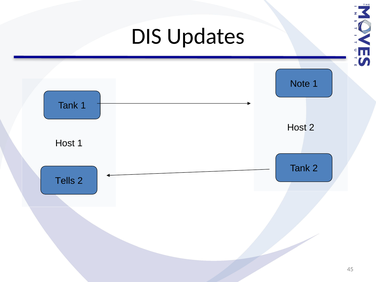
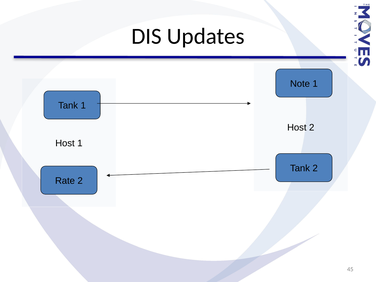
Tells: Tells -> Rate (65, 181)
